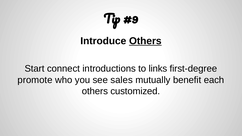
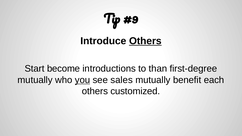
connect: connect -> become (64, 69)
links: links -> than (158, 69)
promote: promote -> mutually (35, 80)
you underline: none -> present (83, 80)
